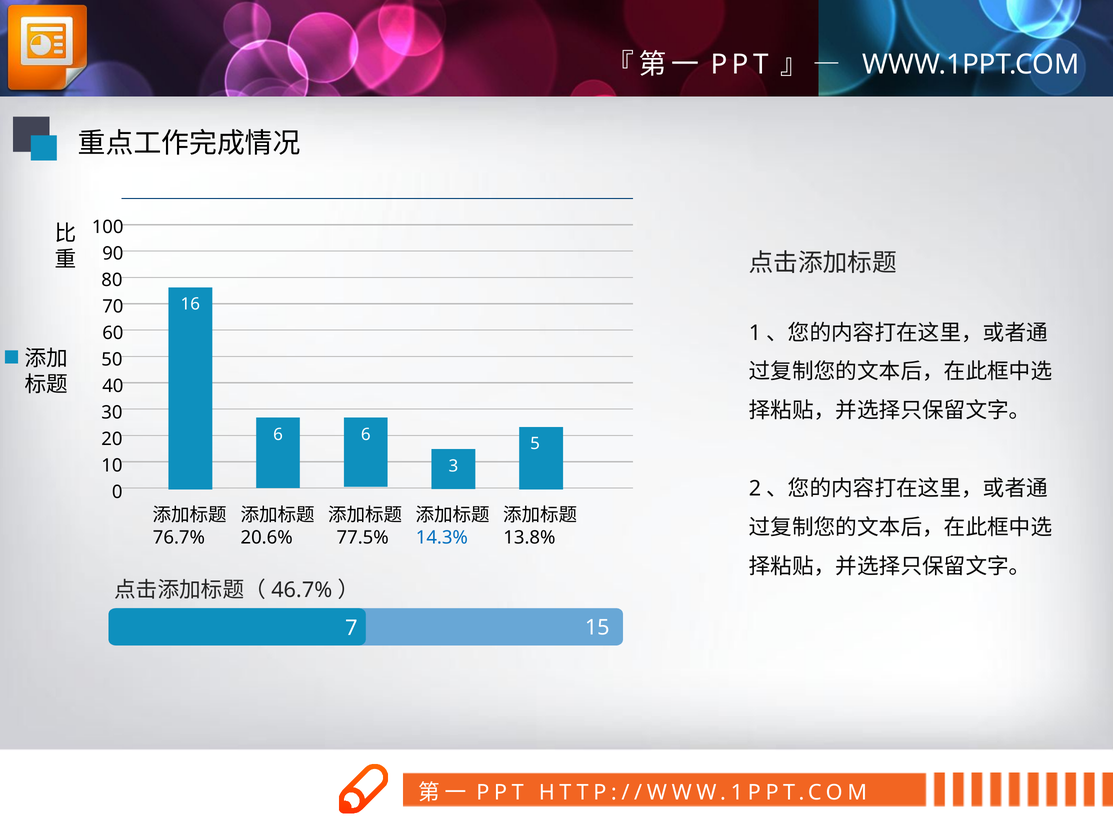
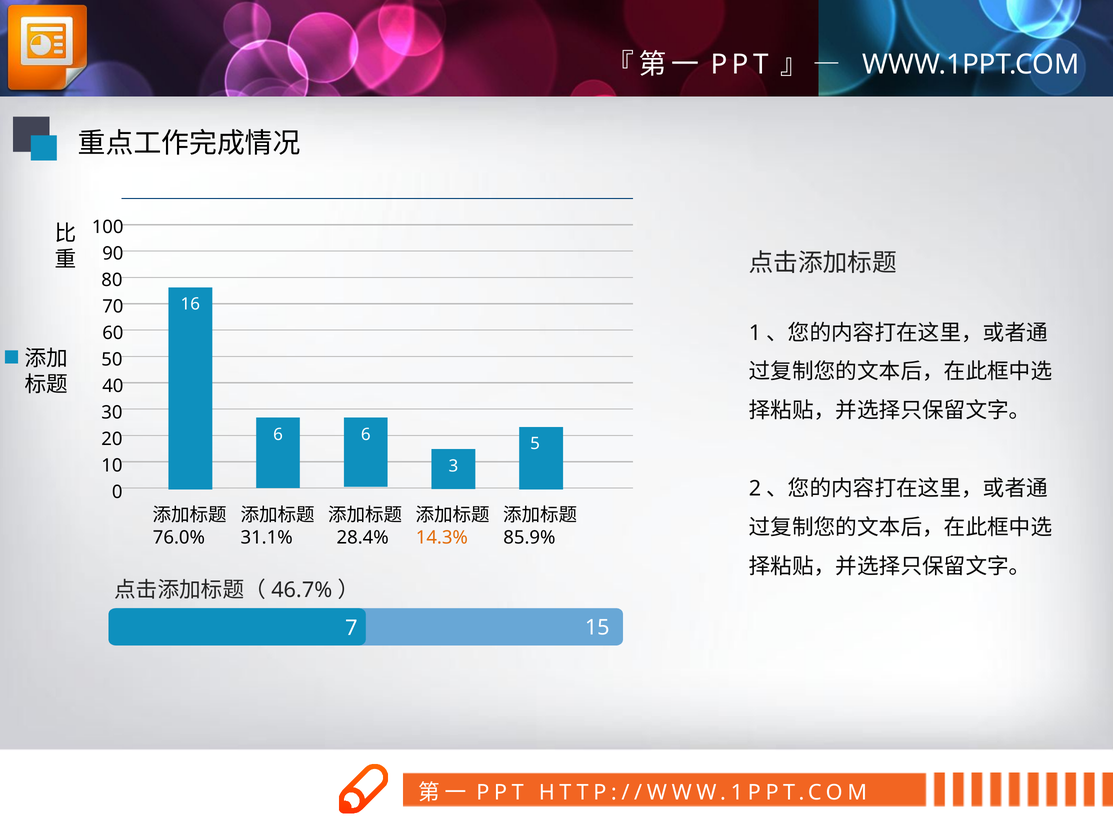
76.7%: 76.7% -> 76.0% (179, 537)
20.6%: 20.6% -> 31.1% (267, 537)
77.5%: 77.5% -> 28.4% (363, 537)
14.3% colour: blue -> orange (442, 537)
13.8%: 13.8% -> 85.9% (529, 537)
